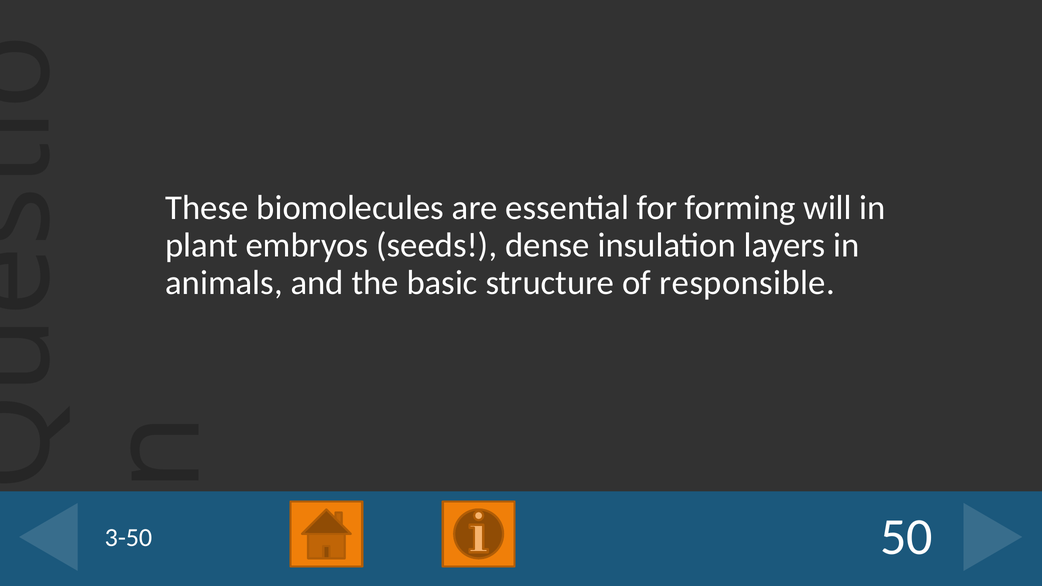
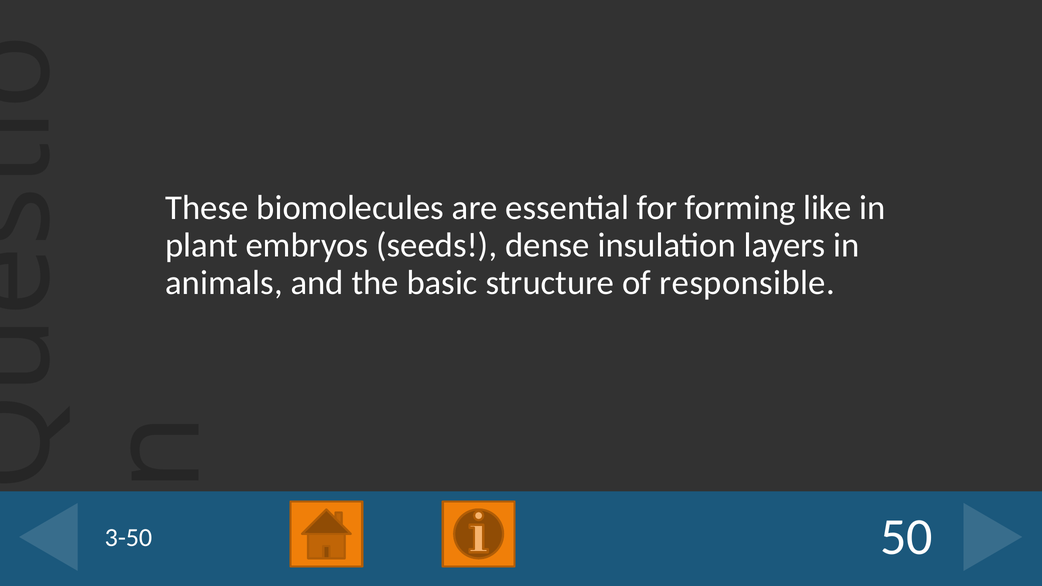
will: will -> like (828, 208)
